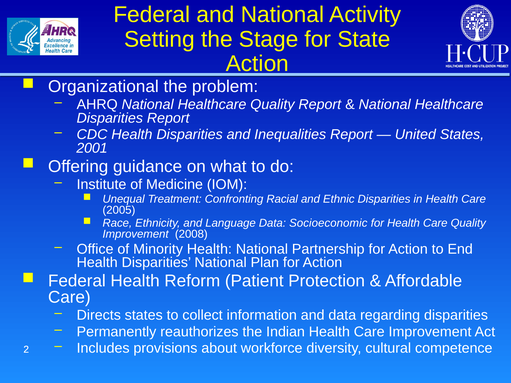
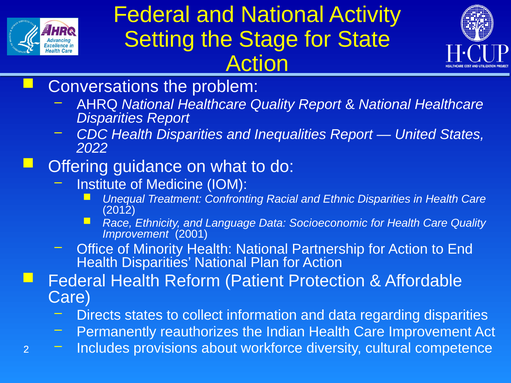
Organizational: Organizational -> Conversations (103, 87)
2001: 2001 -> 2022 (92, 148)
2005: 2005 -> 2012 (119, 210)
2008: 2008 -> 2001 (191, 234)
